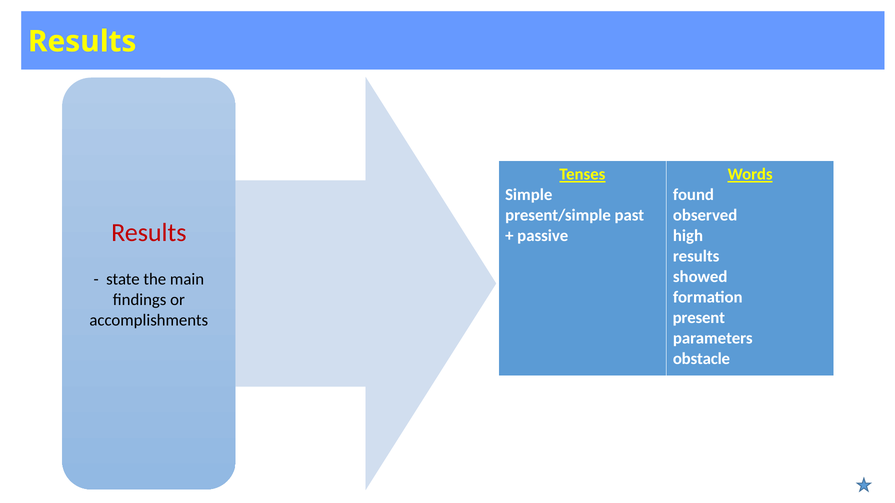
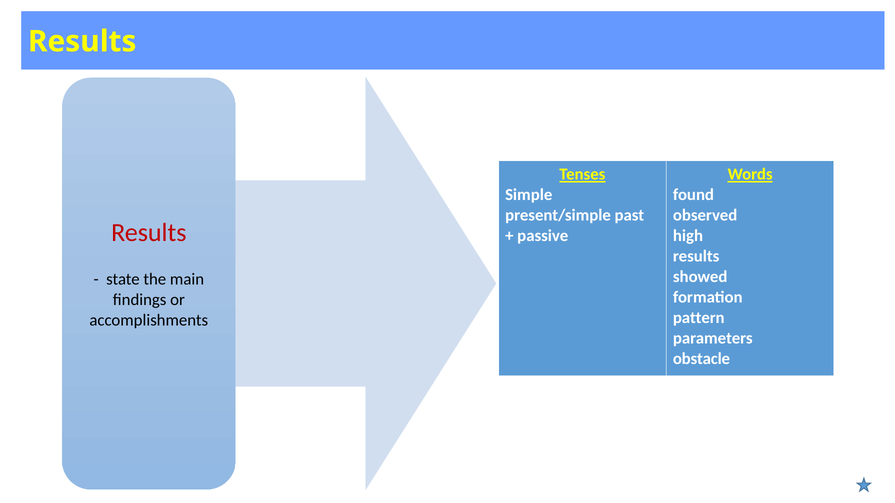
present: present -> pattern (699, 318)
